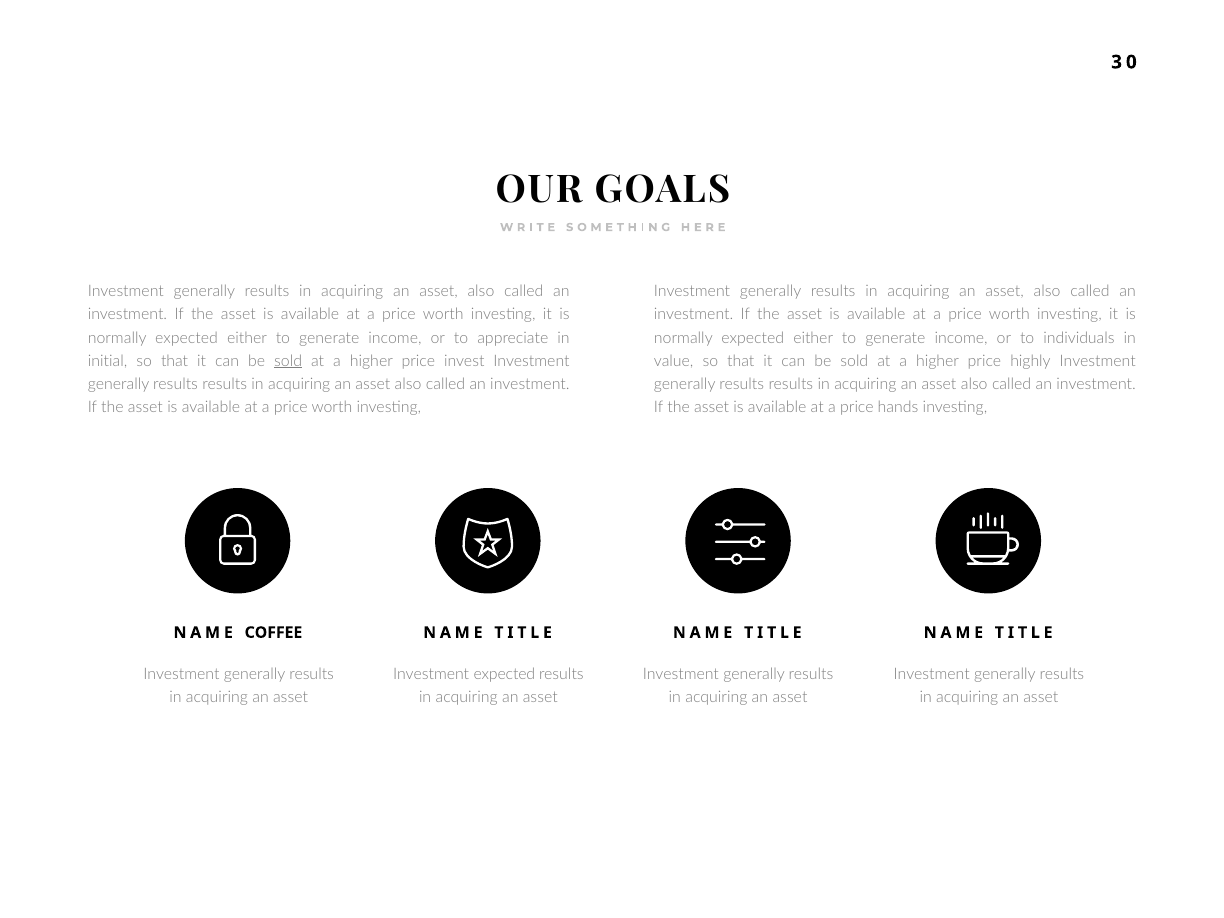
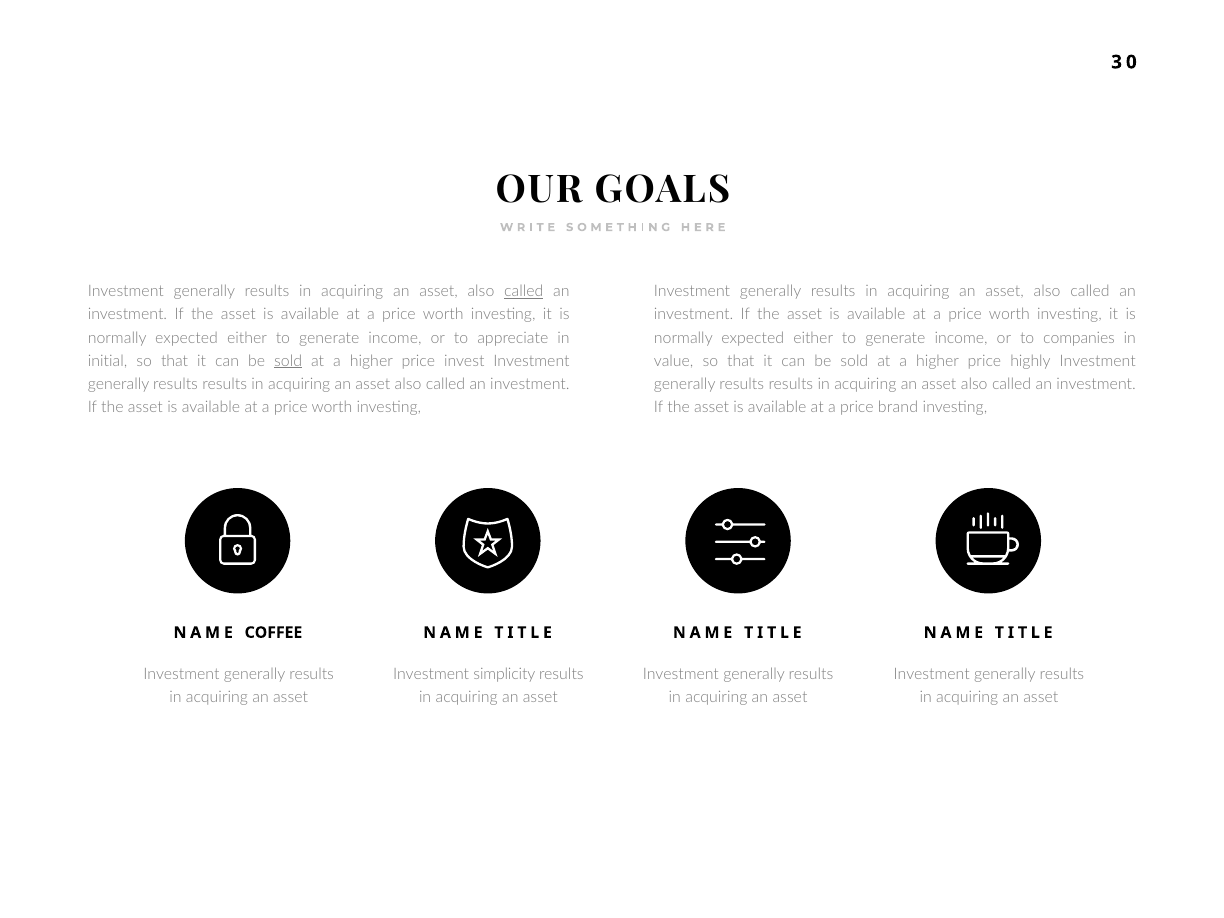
called underline: none -> present (524, 291)
individuals: individuals -> companies (1079, 338)
hands: hands -> brand (898, 408)
Investment expected: expected -> simplicity (504, 674)
